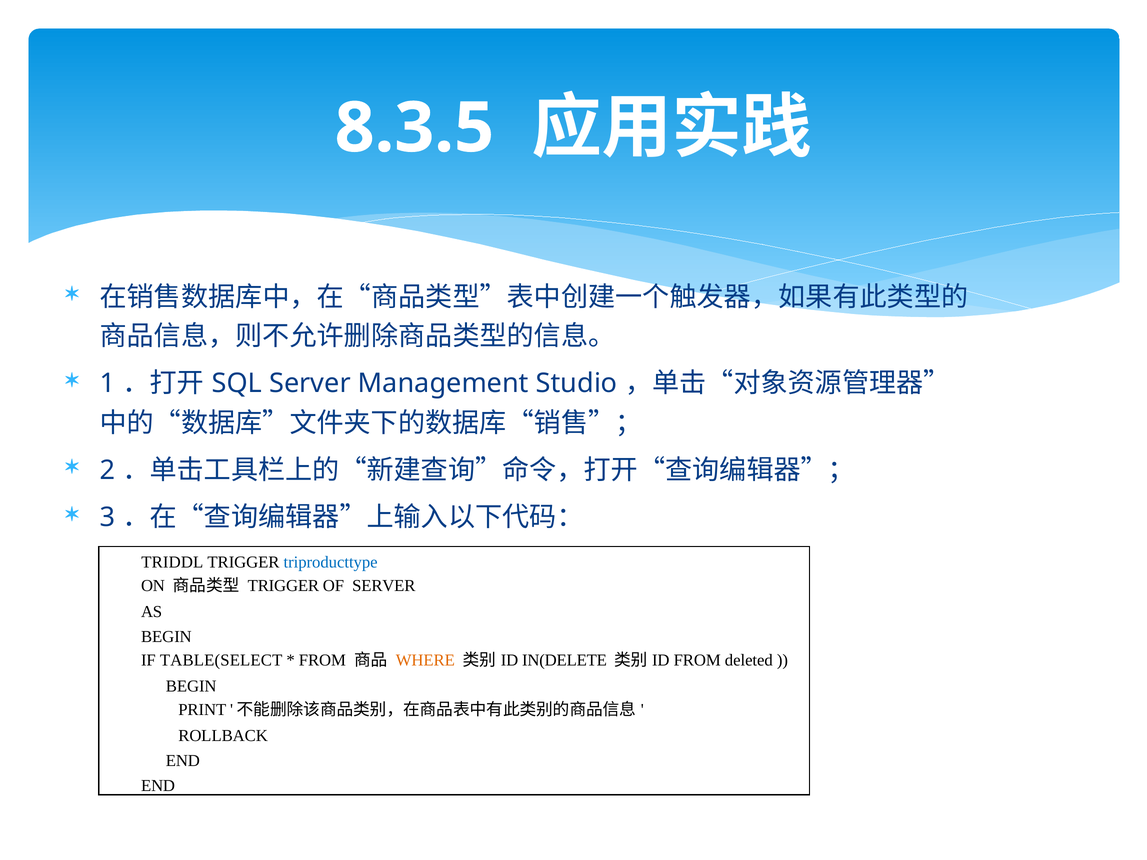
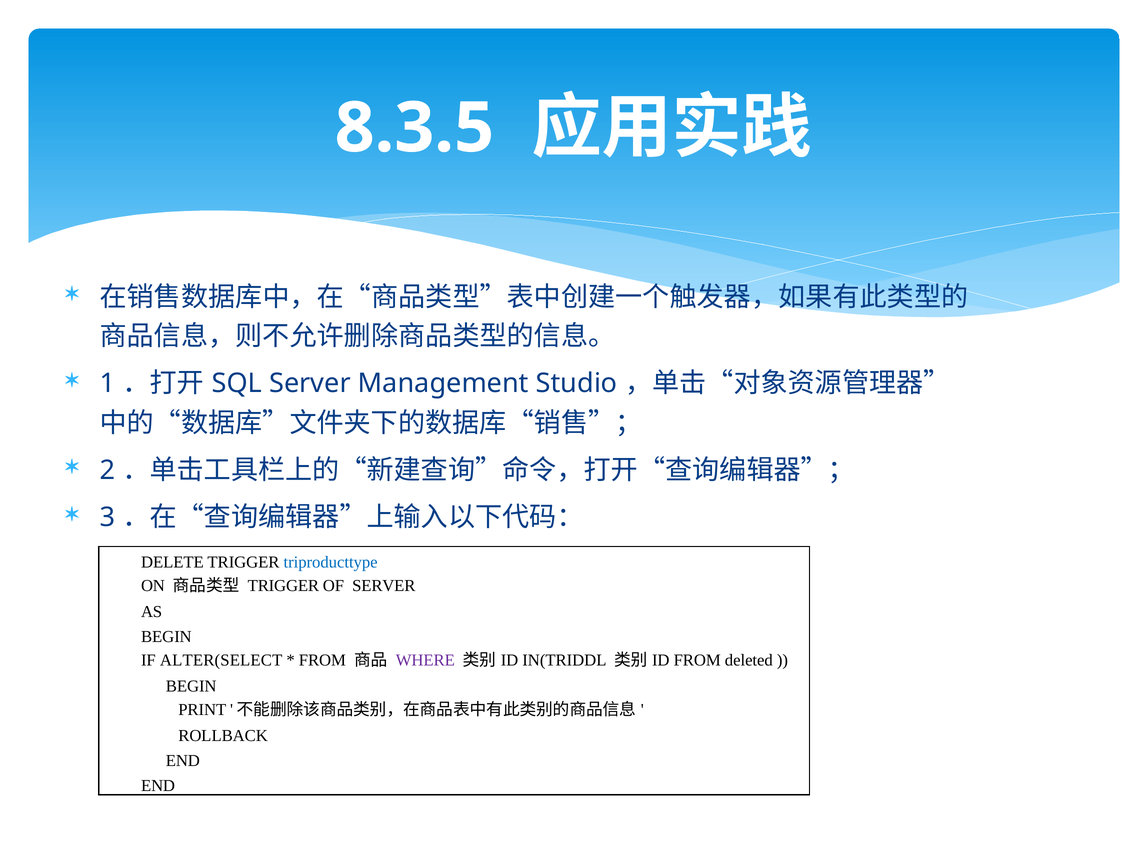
TRIDDL: TRIDDL -> DELETE (172, 562)
TABLE(SELECT: TABLE(SELECT -> ALTER(SELECT (221, 661)
WHERE colour: orange -> purple (425, 661)
IN(DELETE: IN(DELETE -> IN(TRIDDL (564, 661)
